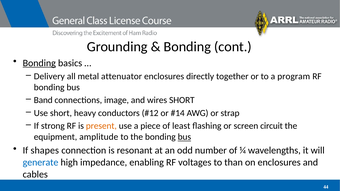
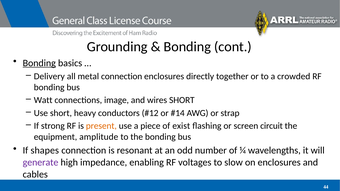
metal attenuator: attenuator -> connection (122, 76)
program: program -> crowded (294, 76)
Band: Band -> Watt (43, 100)
least: least -> exist (181, 126)
bus underline: present -> none (184, 137)
generate colour: blue -> purple (41, 163)
than: than -> slow (234, 163)
